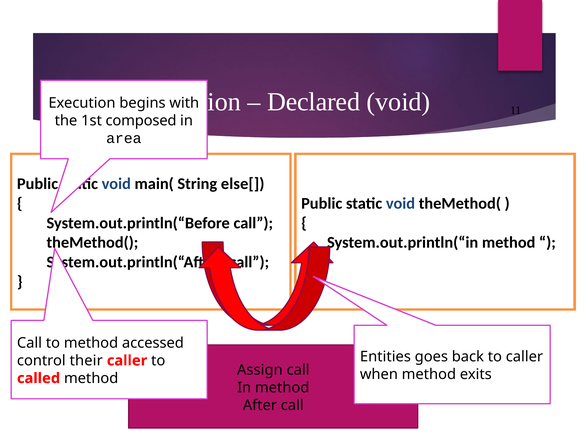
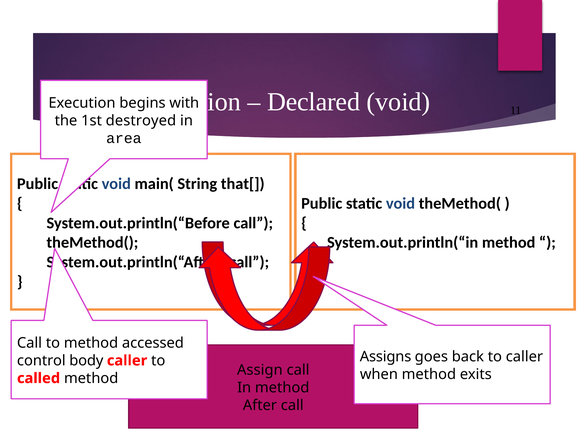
composed: composed -> destroyed (141, 121)
else[: else[ -> that[ (243, 184)
Entities: Entities -> Assigns (386, 357)
their: their -> body (86, 361)
